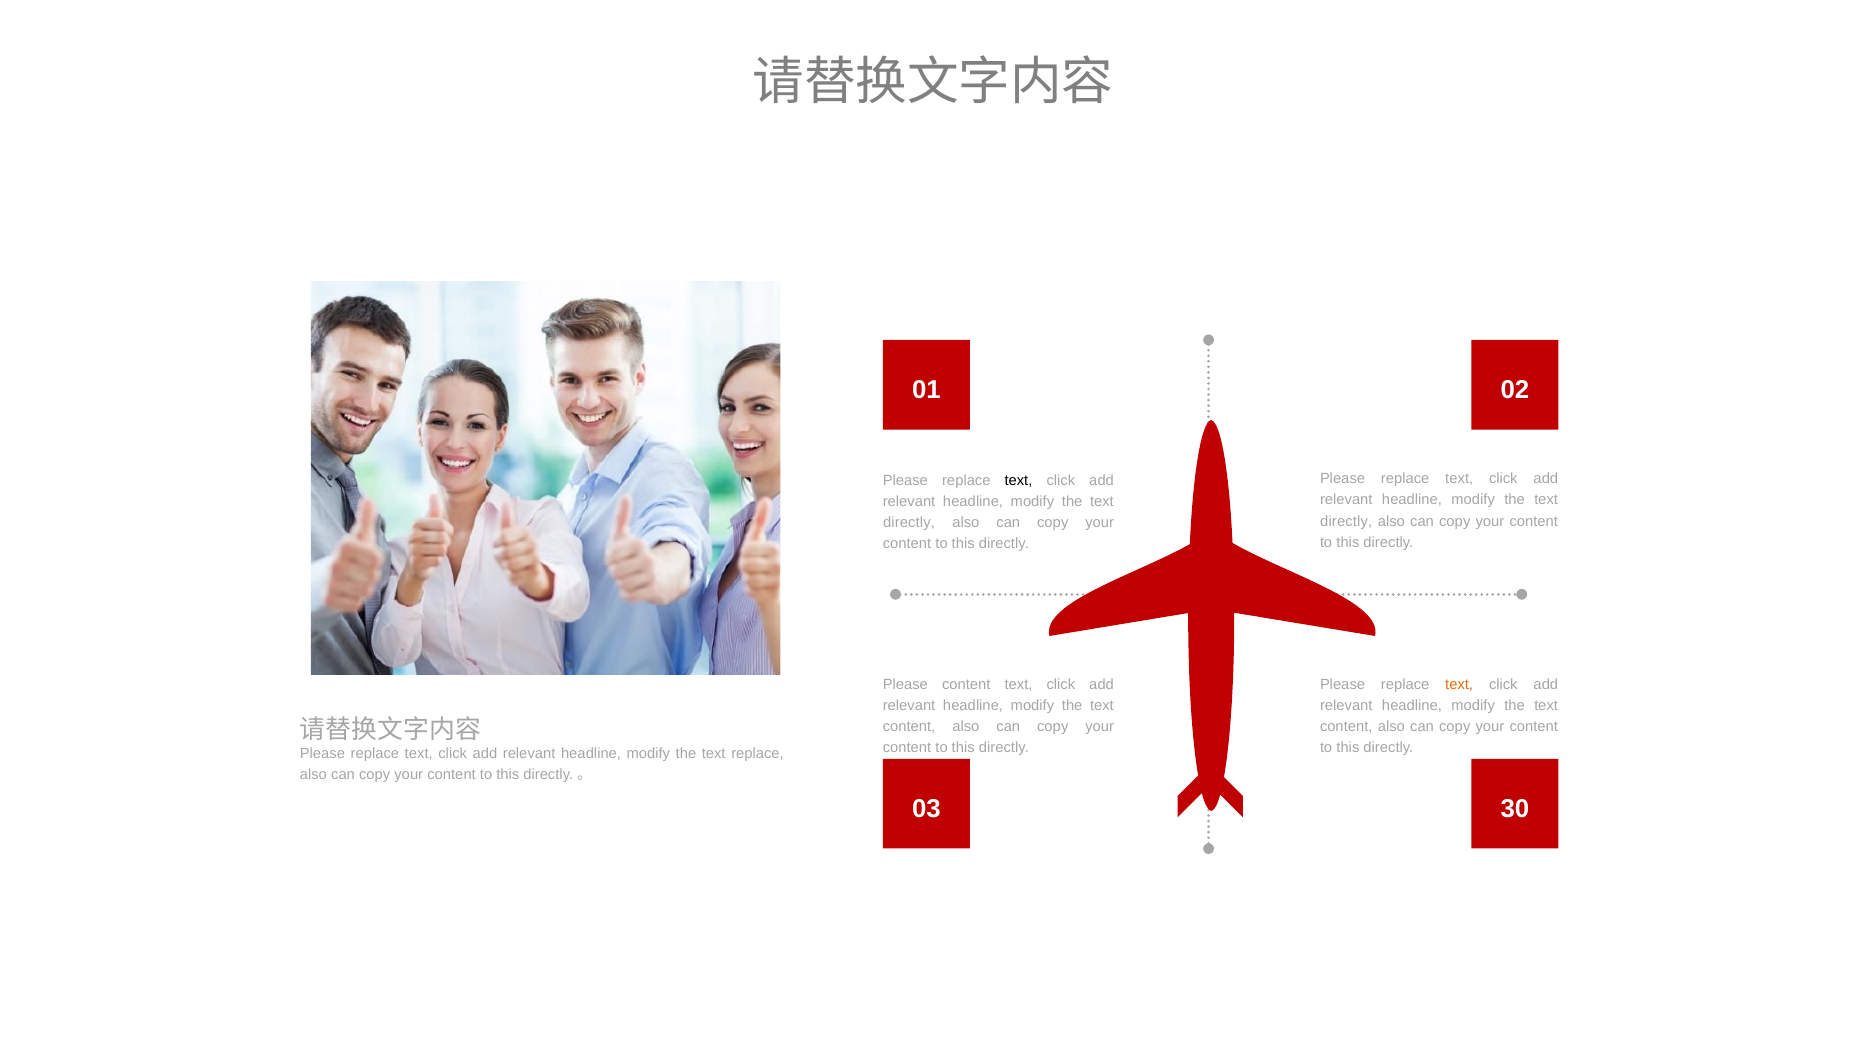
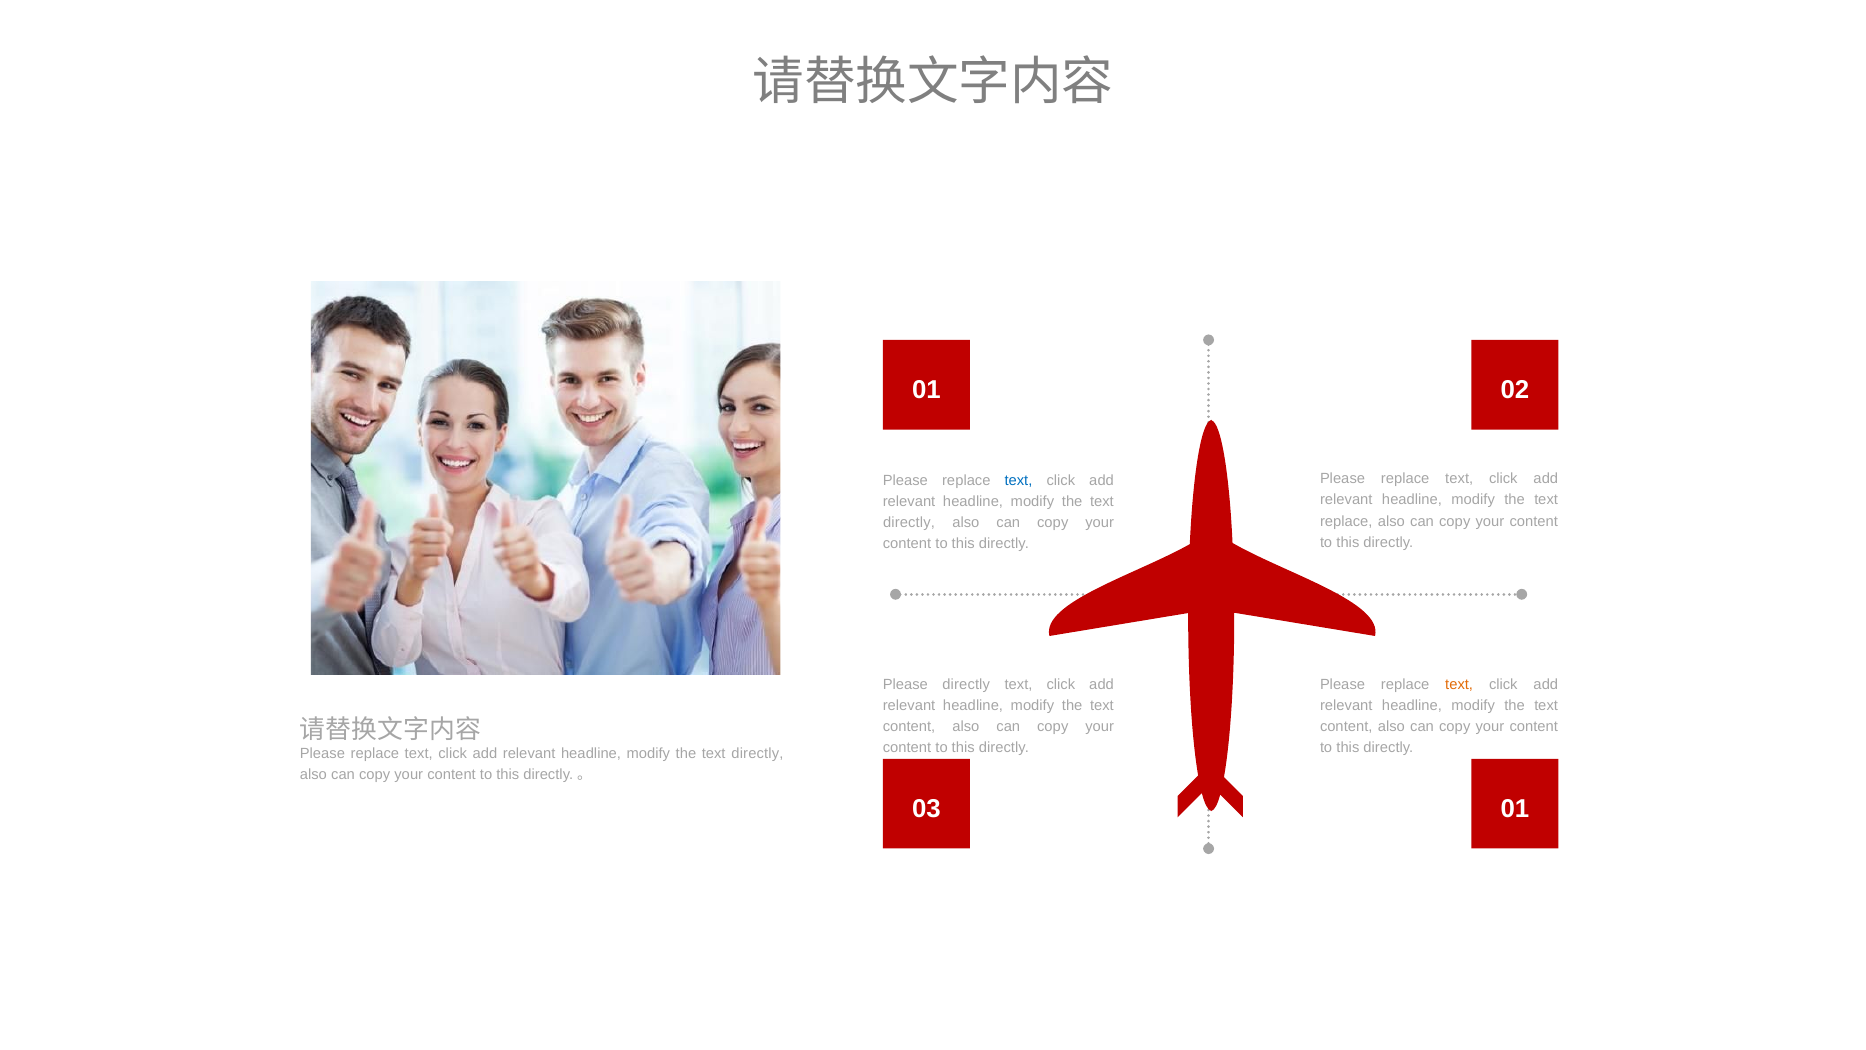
text colour: black -> blue (1018, 480)
directly: directly -> replace (1346, 521)
Please content: content -> directly (966, 684)
replace: replace -> directly (757, 753)
03 30: 30 -> 01 (1515, 808)
